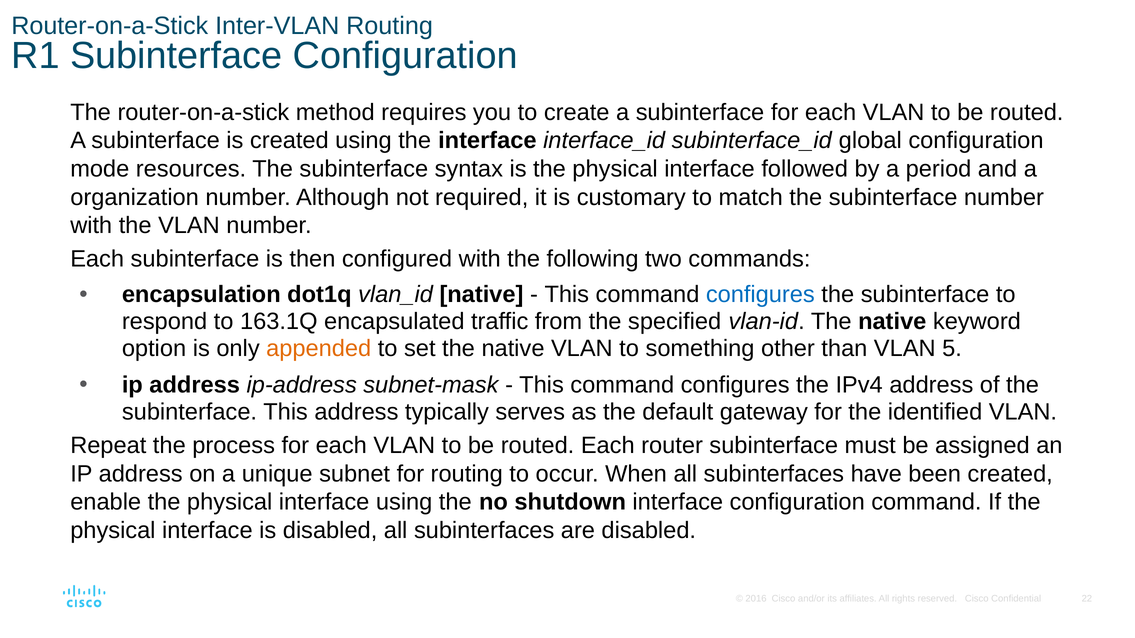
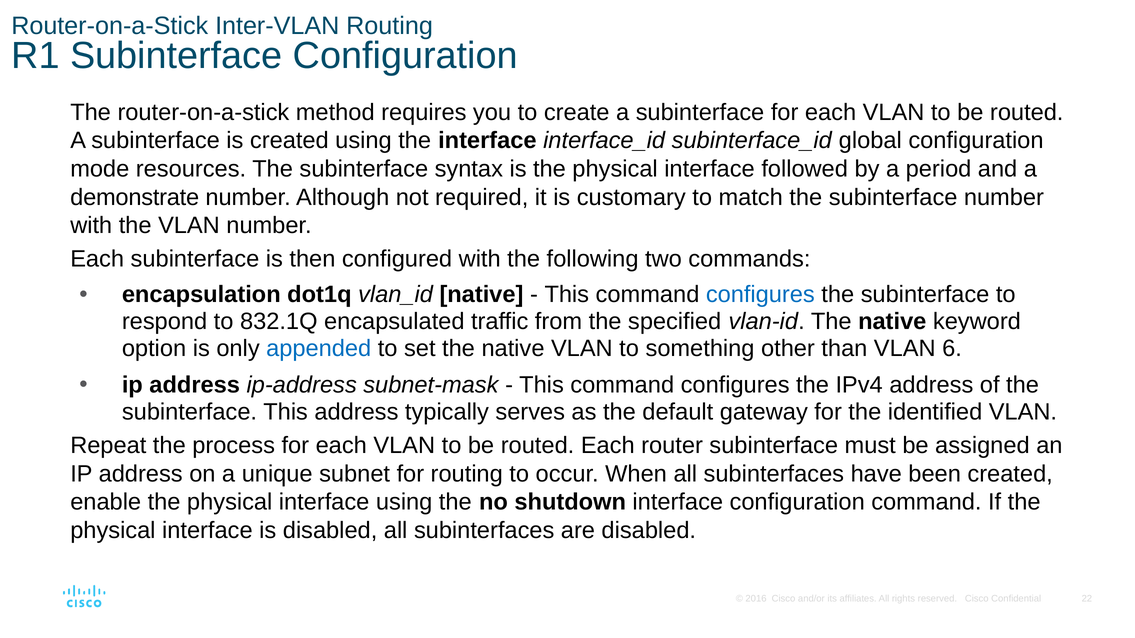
organization: organization -> demonstrate (135, 197)
163.1Q: 163.1Q -> 832.1Q (279, 322)
appended colour: orange -> blue (319, 349)
5: 5 -> 6 (952, 349)
